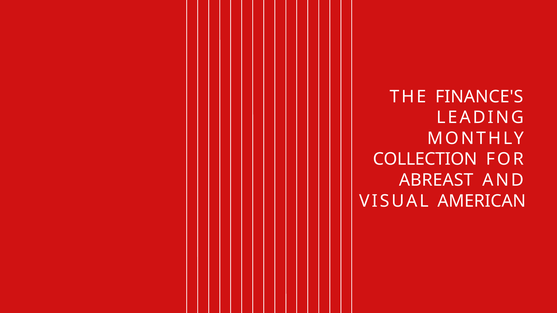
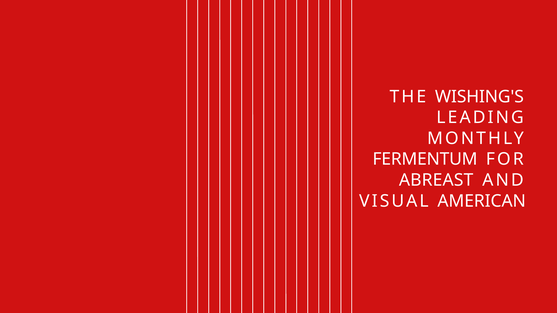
FINANCE'S: FINANCE'S -> WISHING'S (479, 97)
COLLECTION: COLLECTION -> FERMENTUM (425, 159)
